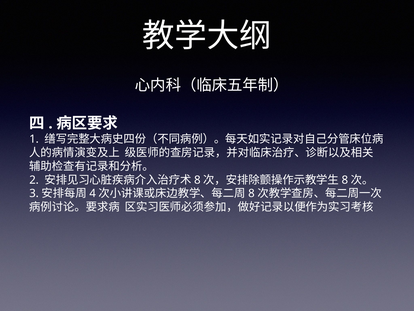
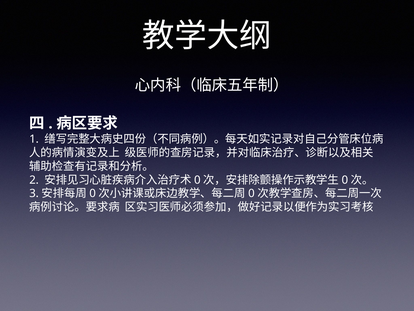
8: 8 -> 0 (197, 180)
8: 8 -> 0 (345, 180)
4: 4 -> 0 (93, 193)
8: 8 -> 0 (251, 193)
